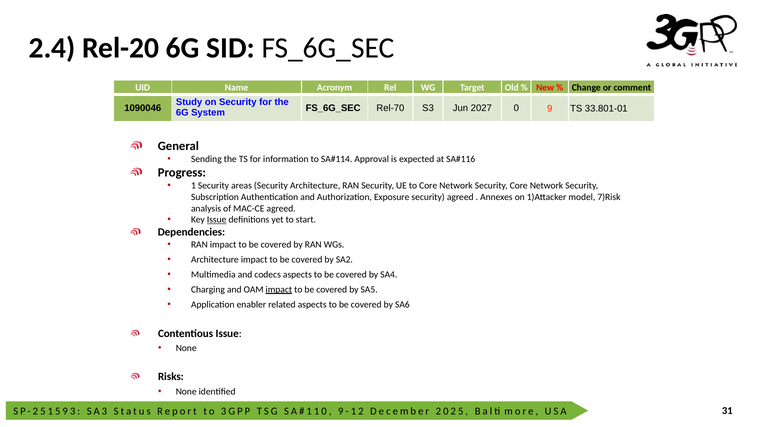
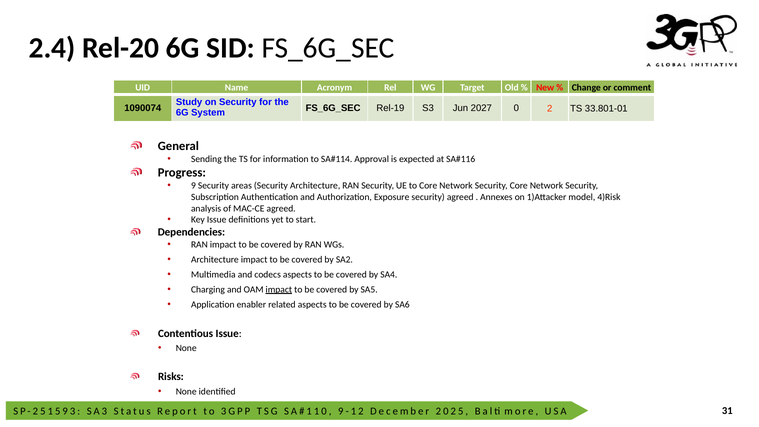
1090046: 1090046 -> 1090074 (143, 108)
Rel-70: Rel-70 -> Rel-19 (390, 108)
9: 9 -> 2 (550, 109)
1: 1 -> 9 (193, 186)
7)Risk: 7)Risk -> 4)Risk (609, 197)
Issue underline: present -> none (217, 220)
